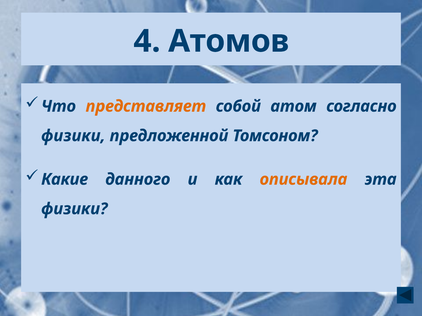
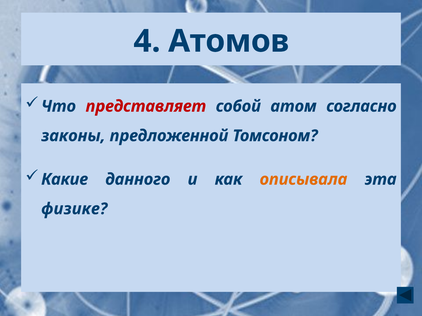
представляет colour: orange -> red (146, 106)
физики: физики -> законы (73, 136)
физики: физики -> физике (74, 209)
